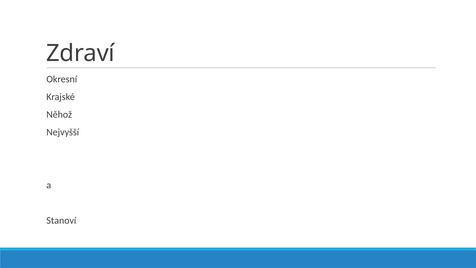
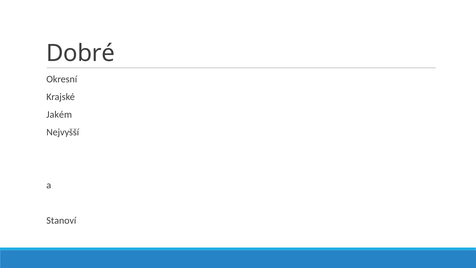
Zdraví: Zdraví -> Dobré (80, 53)
Něhož: Něhož -> Jakém (59, 114)
